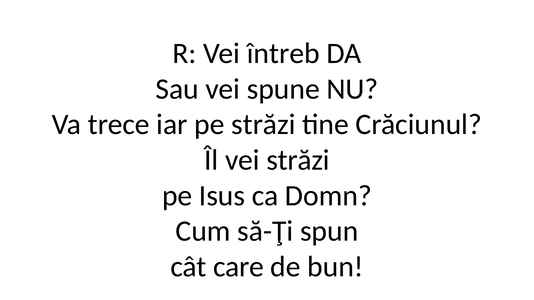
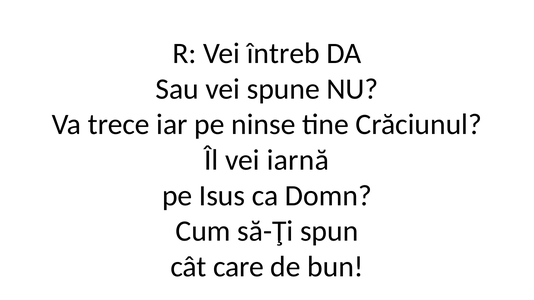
pe străzi: străzi -> ninse (263, 125)
vei străzi: străzi -> iarnă (298, 160)
